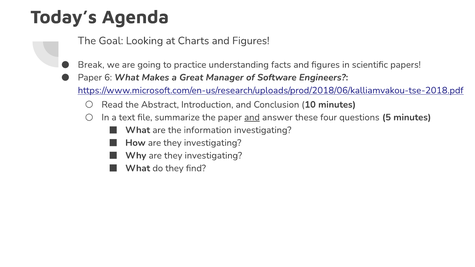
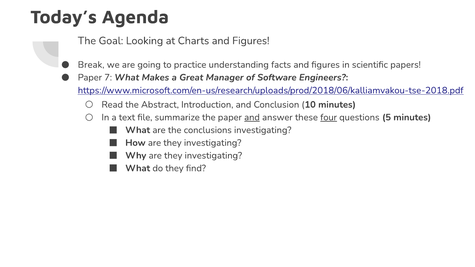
6: 6 -> 7 (108, 77)
four underline: none -> present (329, 117)
information: information -> conclusions (208, 130)
